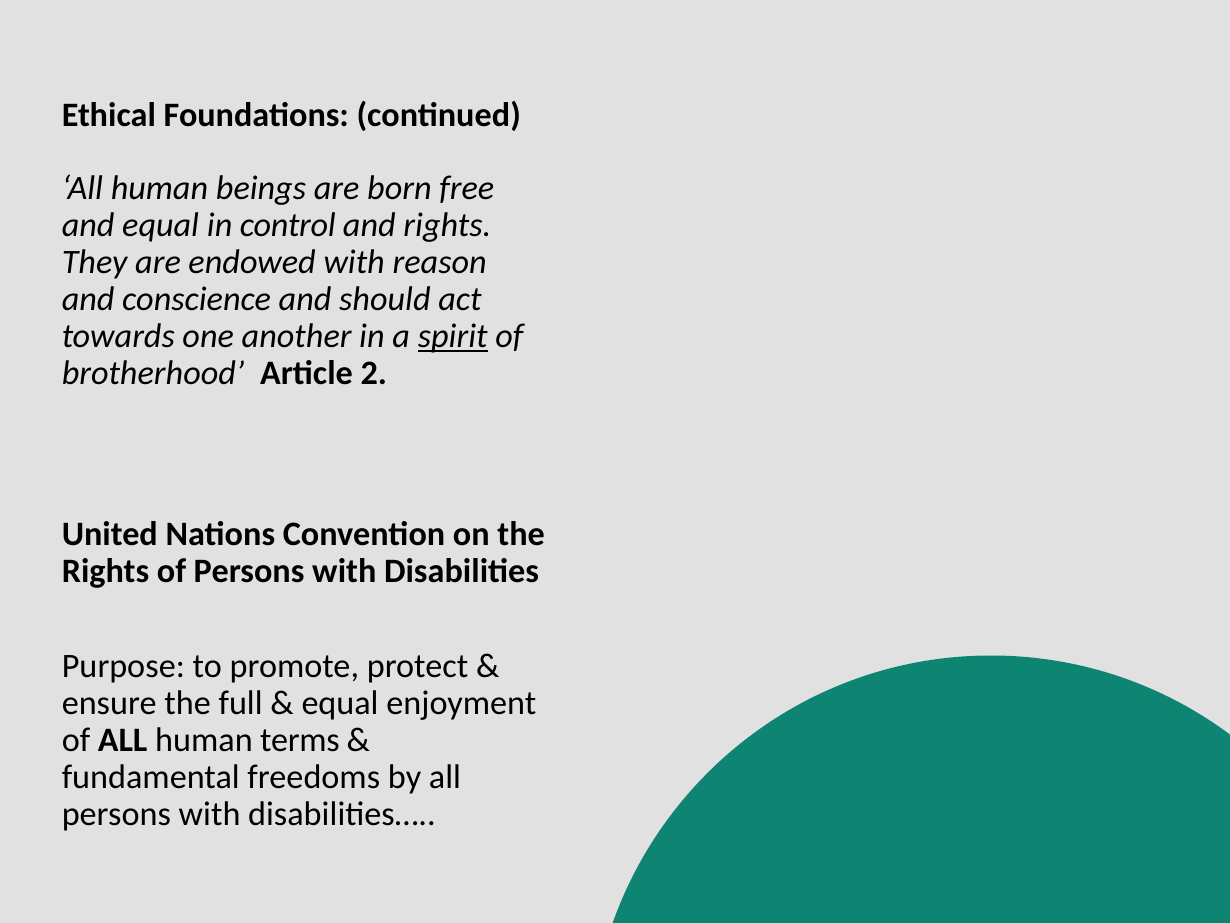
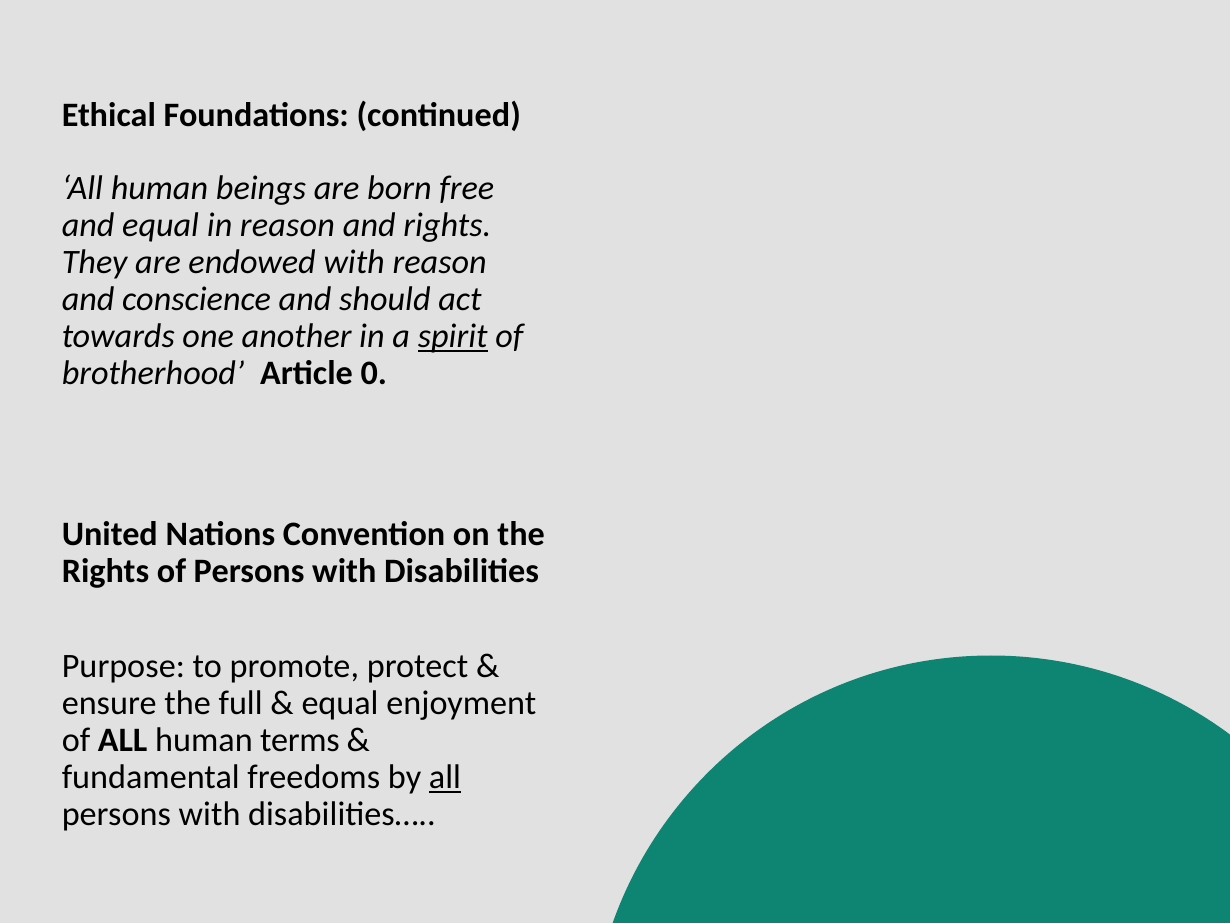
in control: control -> reason (287, 225)
2: 2 -> 0 (374, 373)
all underline: none -> present (445, 777)
